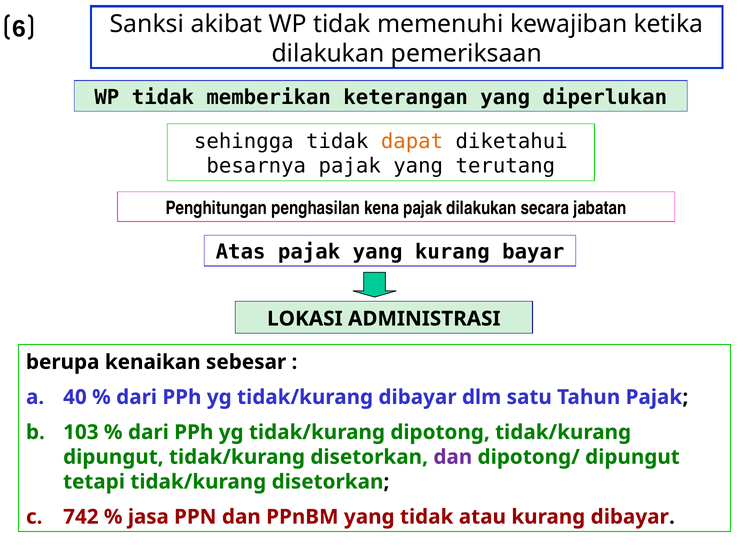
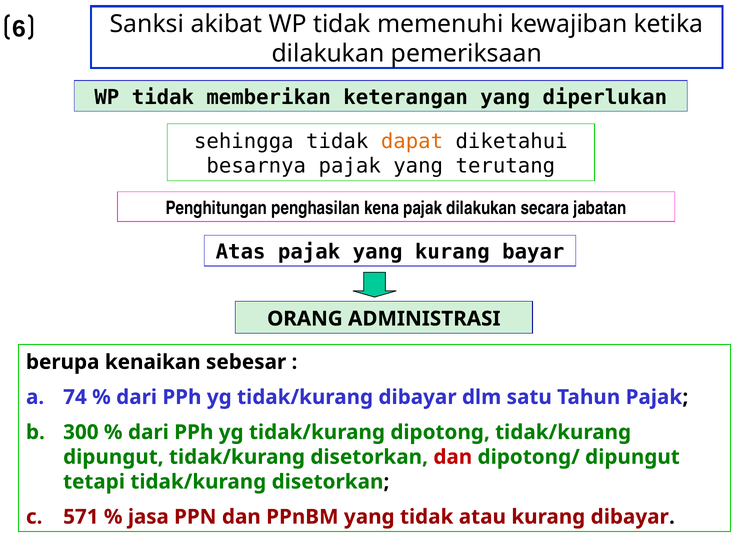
LOKASI: LOKASI -> ORANG (305, 319)
40: 40 -> 74 (75, 397)
103: 103 -> 300 (81, 432)
dan colour: purple -> red (453, 457)
742: 742 -> 571 (81, 517)
